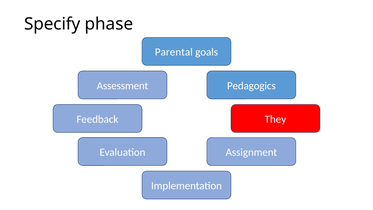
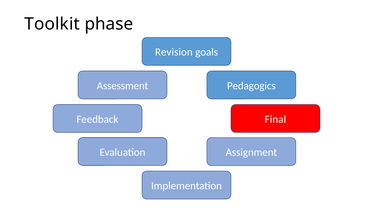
Specify: Specify -> Toolkit (52, 24)
Parental: Parental -> Revision (174, 52)
They: They -> Final (275, 119)
